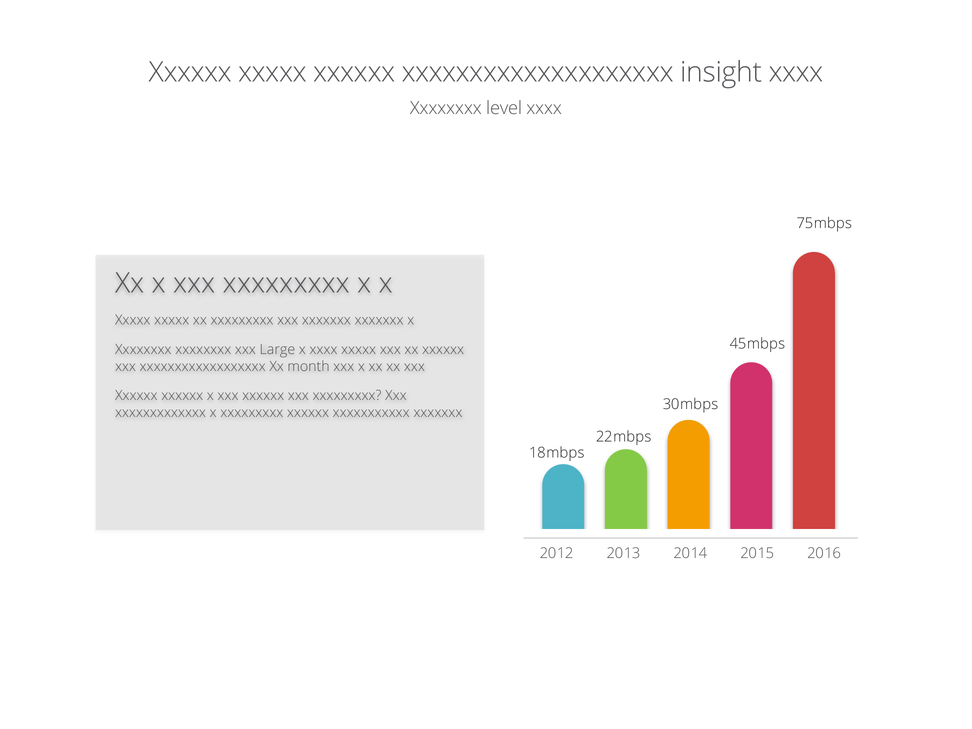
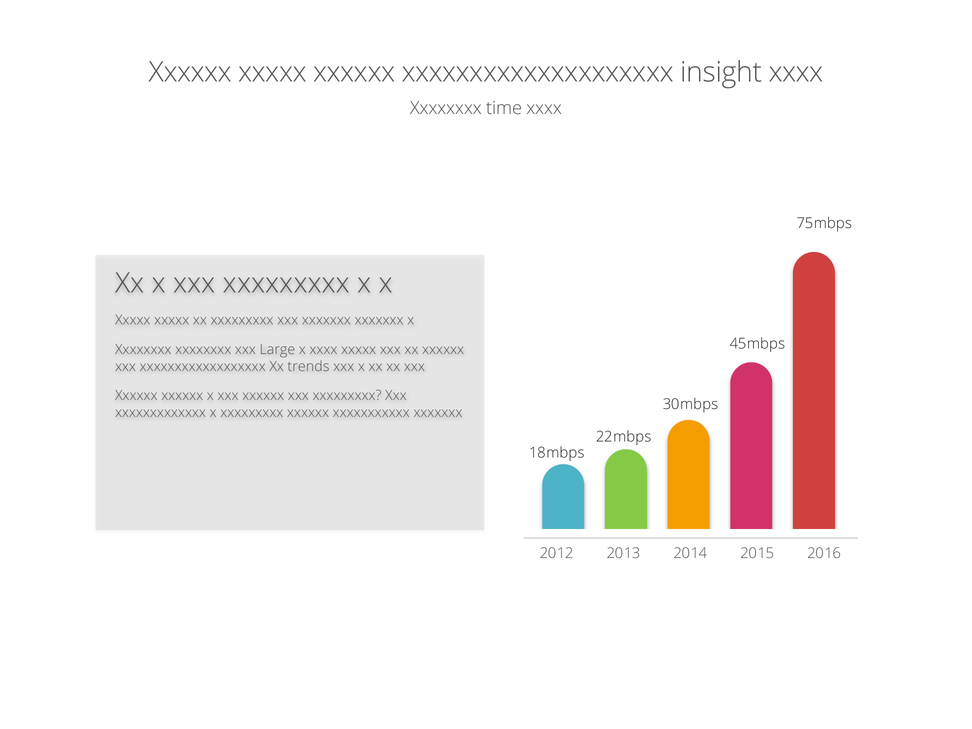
level: level -> time (504, 108)
month: month -> trends (308, 366)
